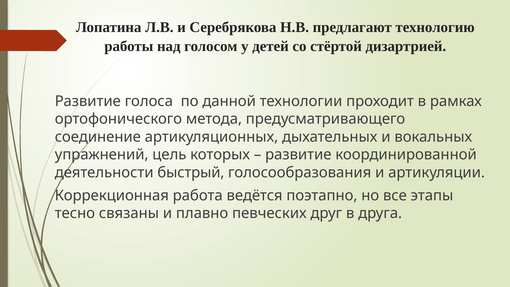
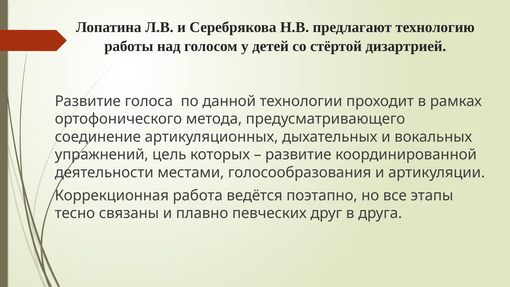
быстрый: быстрый -> местами (191, 172)
